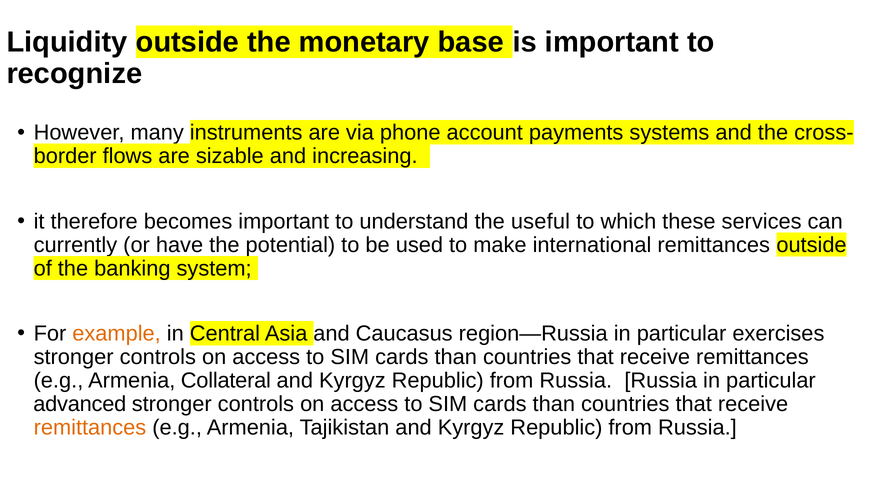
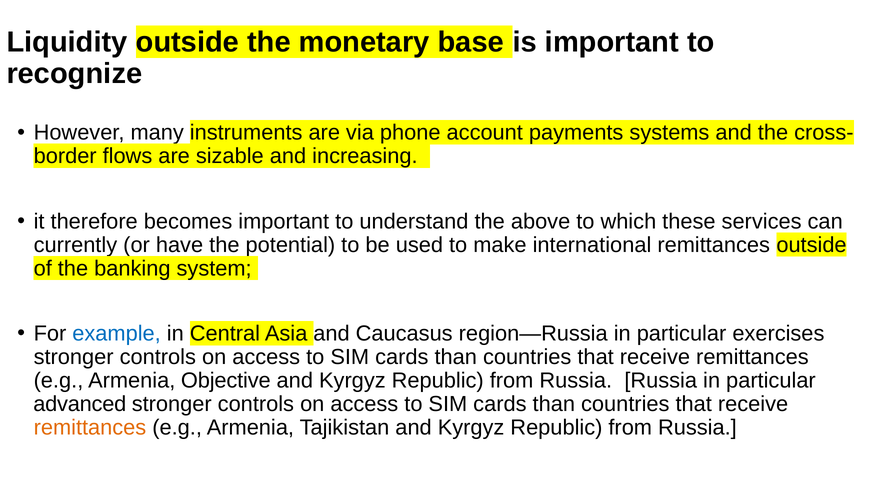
useful: useful -> above (541, 222)
example colour: orange -> blue (117, 334)
Collateral: Collateral -> Objective (226, 381)
